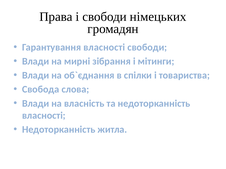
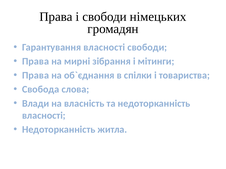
Влади: Влади -> Права (36, 61)
Влади: Влади -> Права (36, 76)
